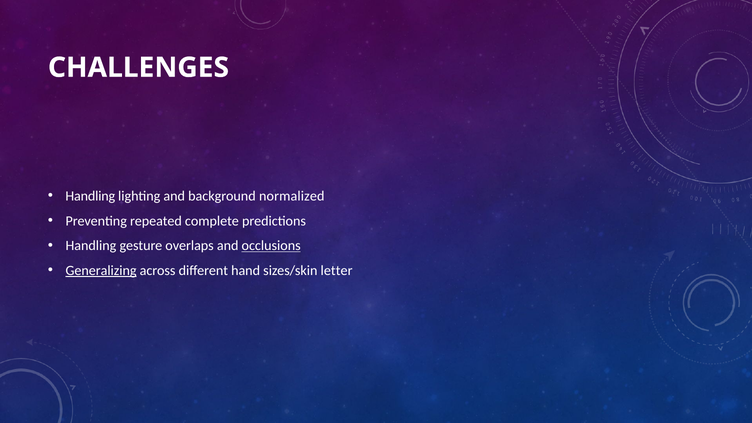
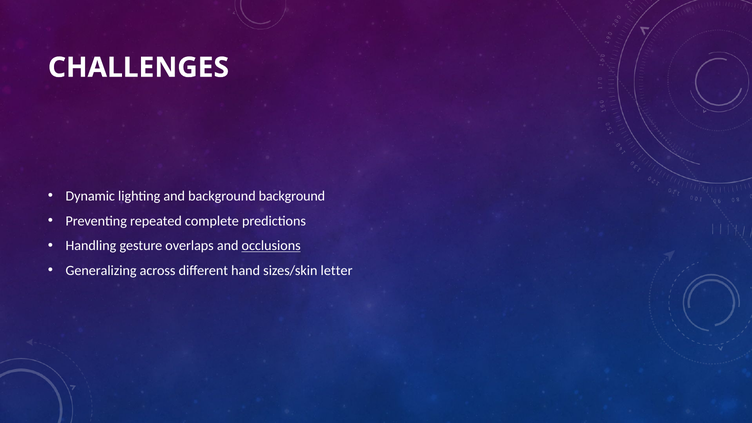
Handling: Handling -> Dynamic (90, 196)
background normalized: normalized -> background (292, 196)
Generalizing underline: present -> none (101, 270)
